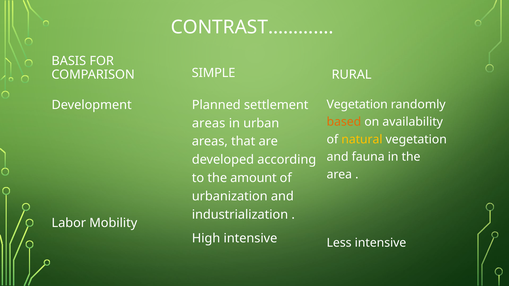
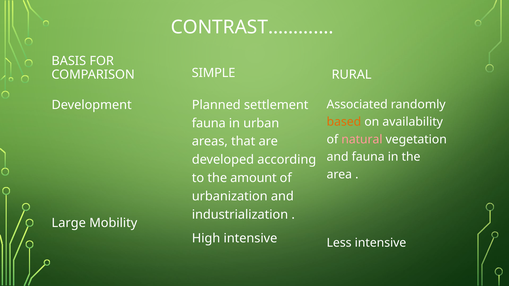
Vegetation: Vegetation -> Associated (357, 104)
areas: areas -> fauna (209, 123)
natural colour: yellow -> pink (362, 140)
Labor: Labor -> Large (69, 223)
